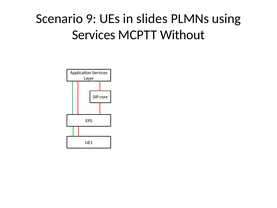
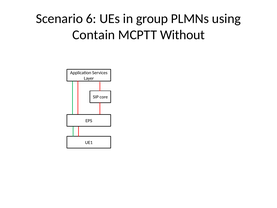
9: 9 -> 6 (91, 19)
slides: slides -> group (152, 19)
Services: Services -> Contain (94, 35)
